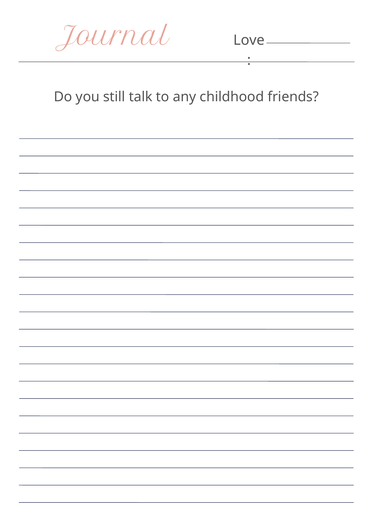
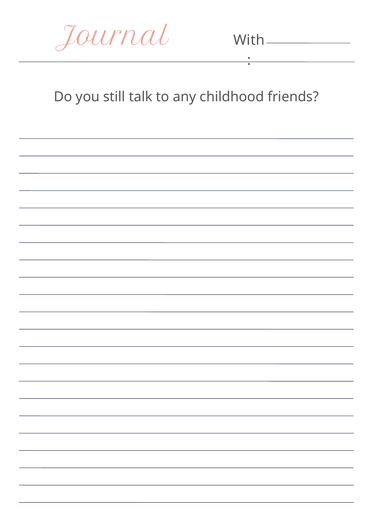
Love: Love -> With (249, 40)
